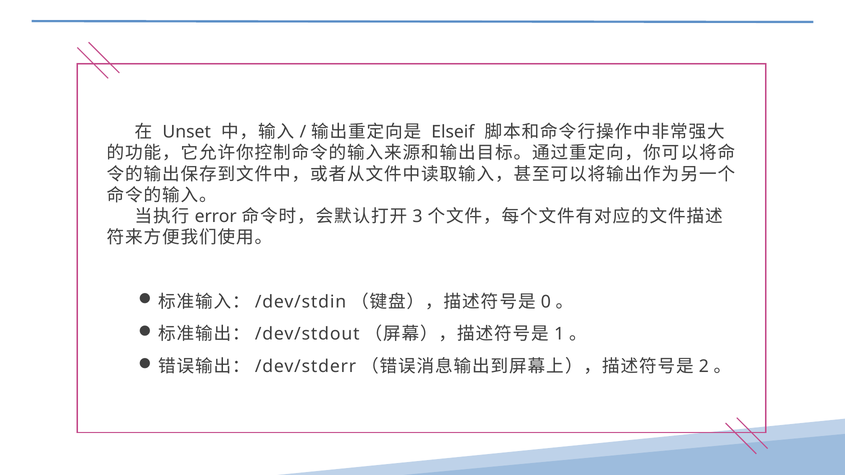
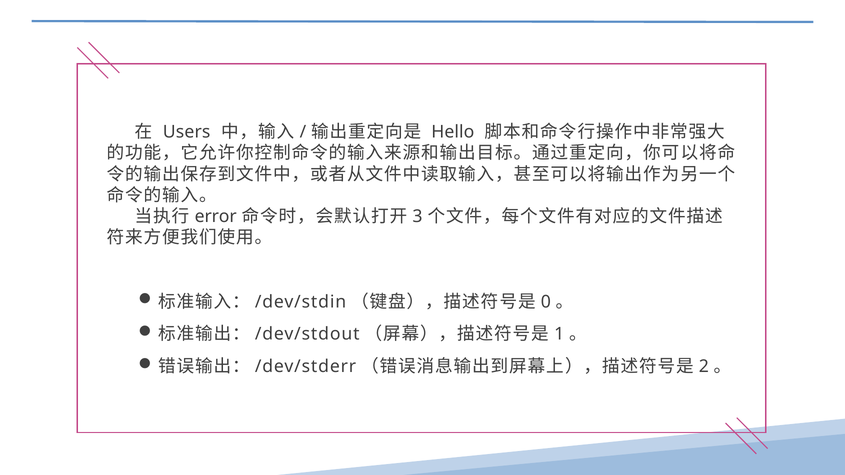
Unset: Unset -> Users (187, 132)
Elseif: Elseif -> Hello (453, 132)
